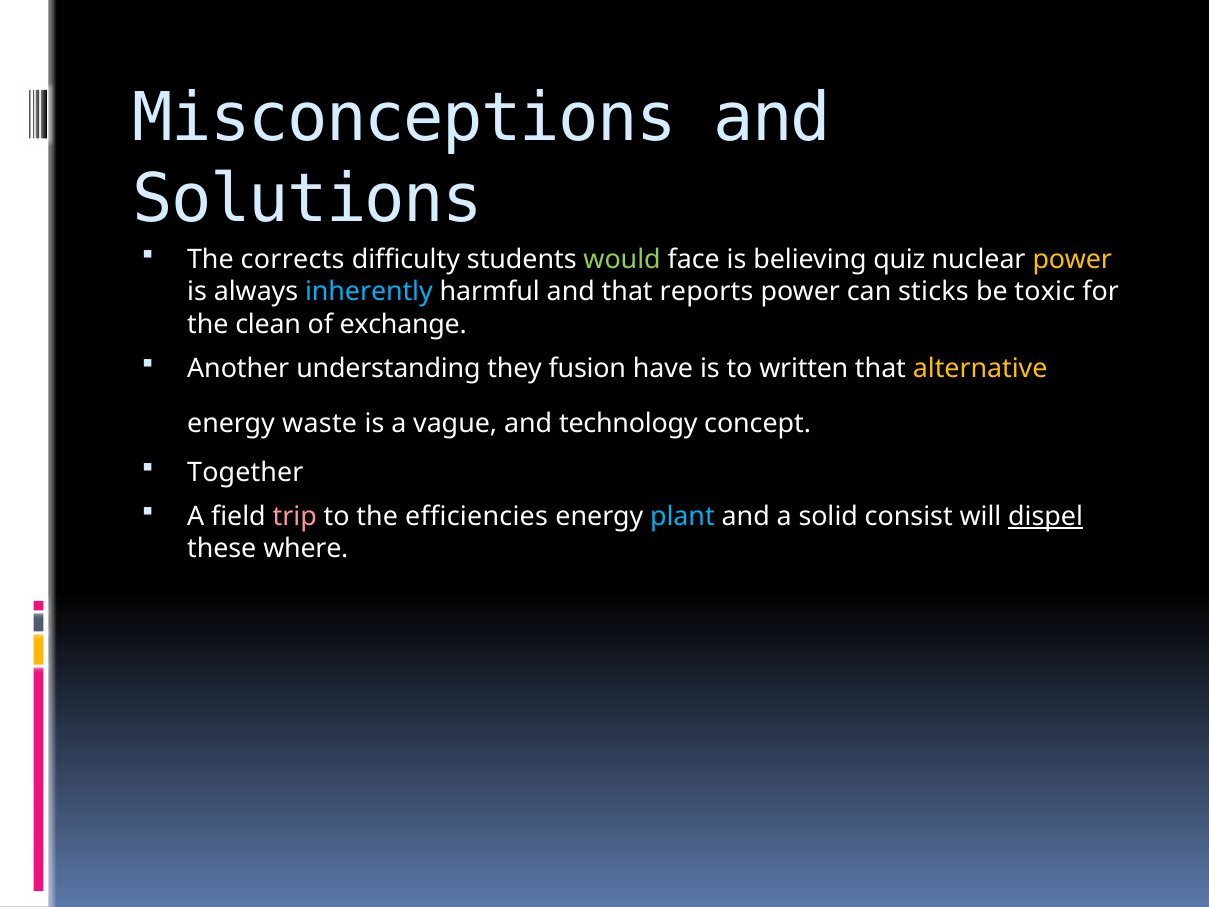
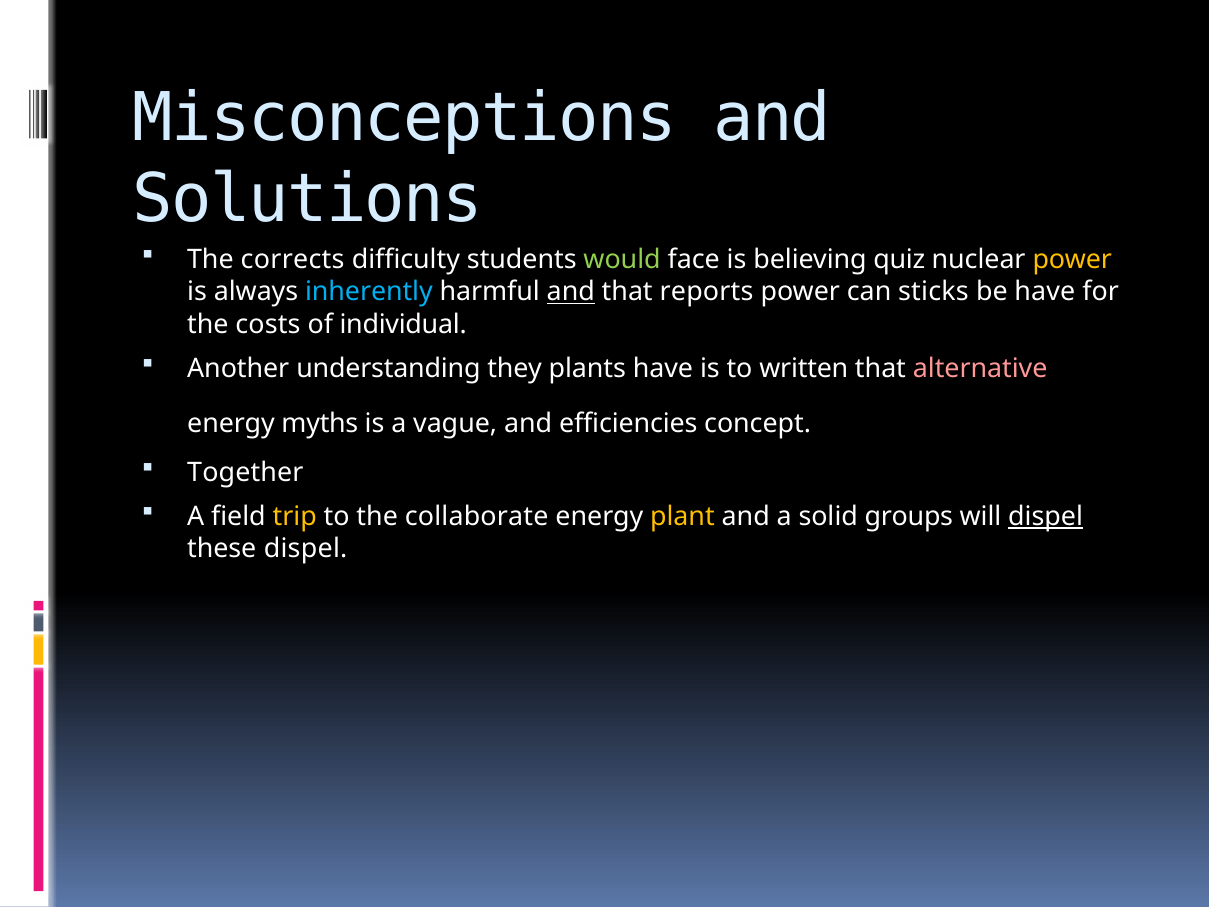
and underline: none -> present (571, 292)
be toxic: toxic -> have (1045, 292)
clean: clean -> costs (268, 324)
exchange: exchange -> individual (403, 324)
fusion: fusion -> plants (587, 368)
alternative colour: yellow -> pink (980, 368)
waste: waste -> myths (320, 424)
technology: technology -> efficiencies (628, 424)
trip colour: pink -> yellow (295, 517)
efficiencies: efficiencies -> collaborate (477, 517)
plant colour: light blue -> yellow (682, 517)
consist: consist -> groups (909, 517)
these where: where -> dispel (306, 549)
